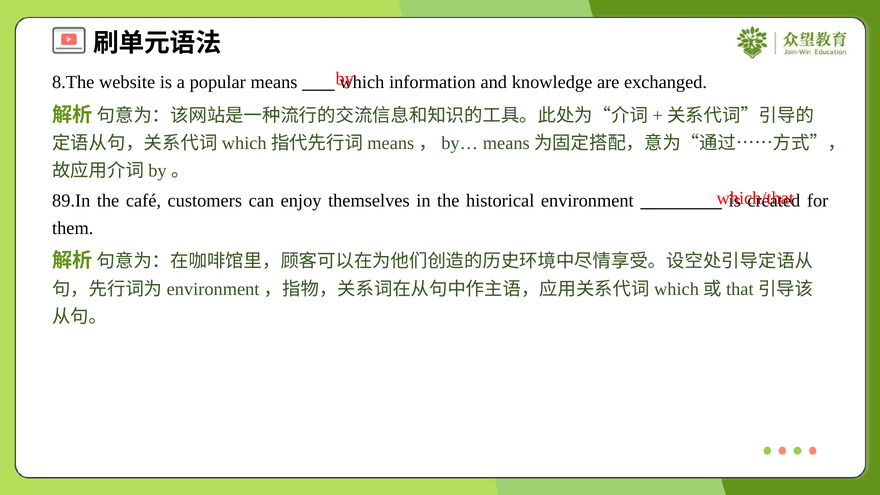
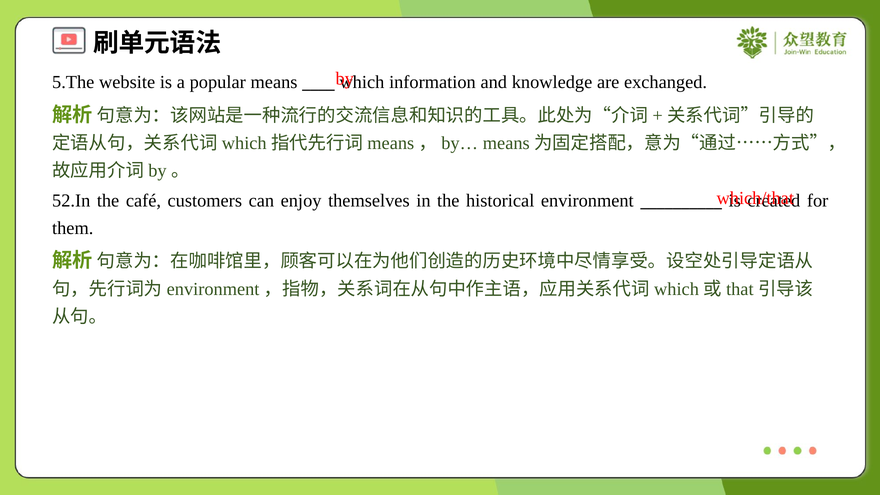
8.The: 8.The -> 5.The (73, 82)
89.In: 89.In -> 52.In (71, 201)
